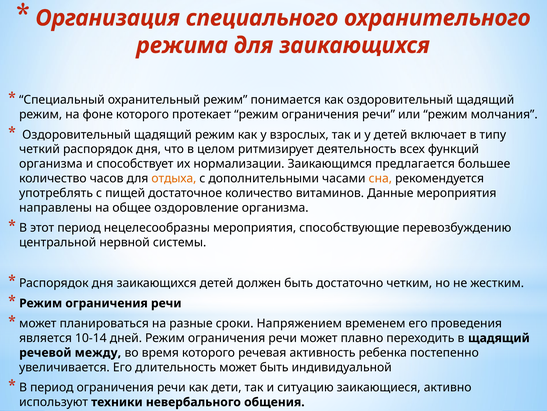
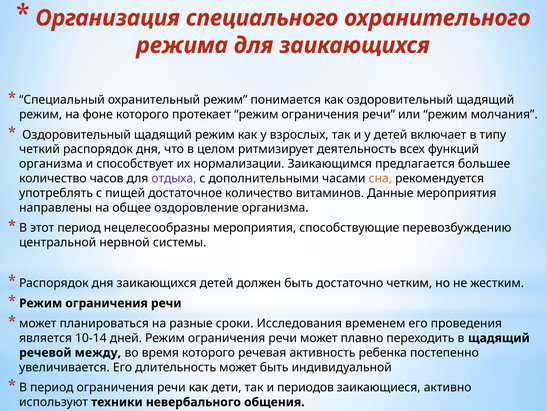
отдыха colour: orange -> purple (174, 178)
Напряжением: Напряжением -> Исследования (299, 323)
ситуацию: ситуацию -> периодов (305, 387)
